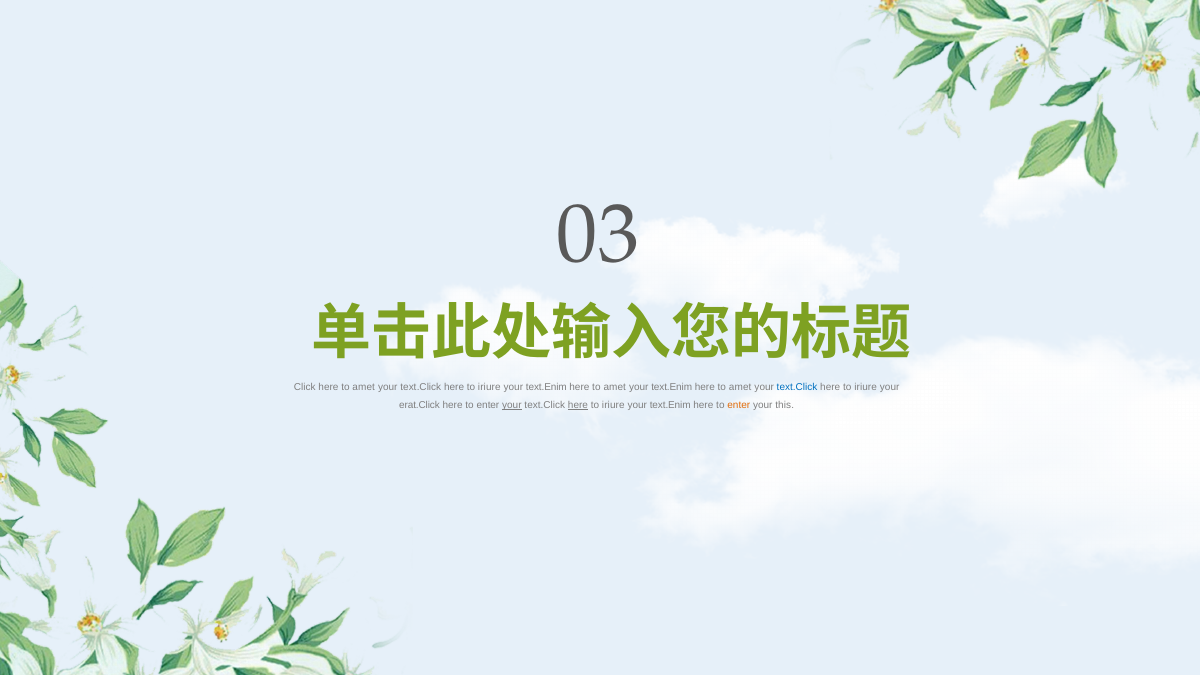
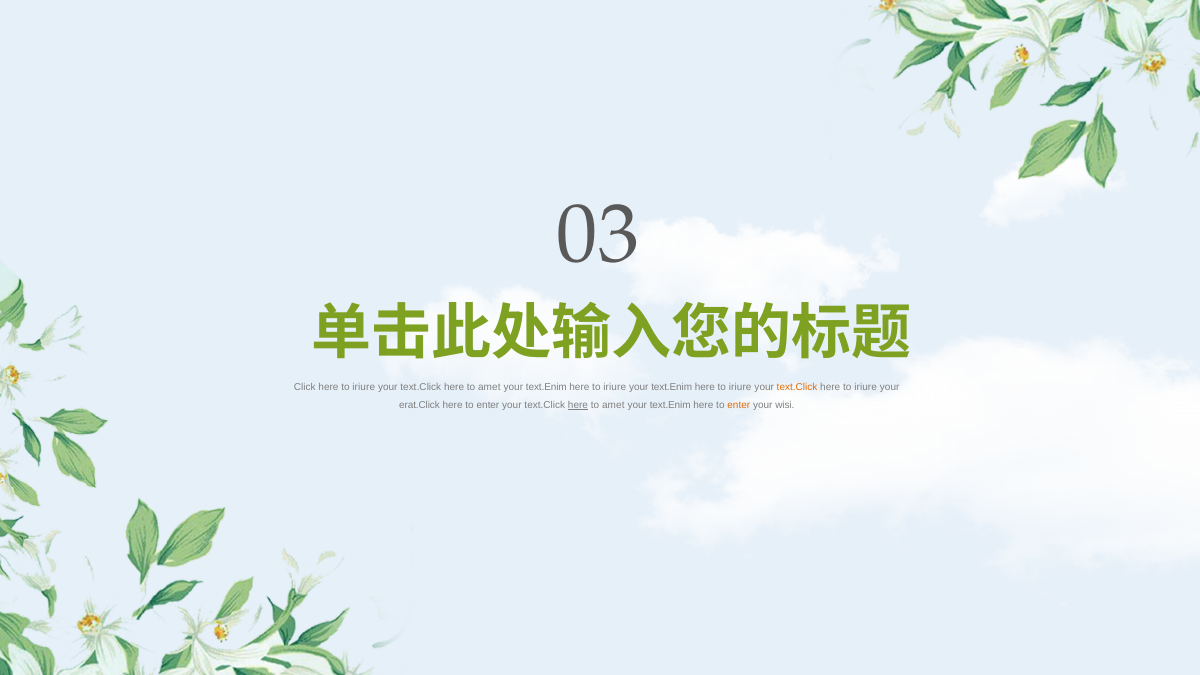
Click here to amet: amet -> iriure (364, 387)
iriure: iriure -> amet (489, 387)
amet: amet -> iriure (615, 387)
amet: amet -> iriure (740, 387)
text.Click colour: blue -> orange (797, 387)
your underline: present -> none (512, 405)
iriure: iriure -> amet (613, 405)
this: this -> wisi (785, 405)
